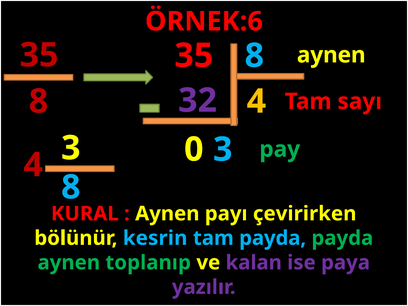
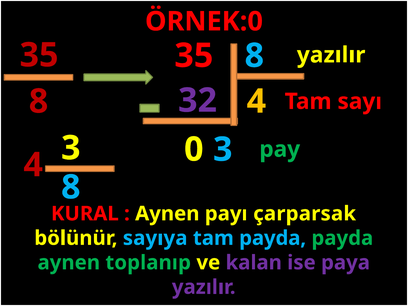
ÖRNEK:6: ÖRNEK:6 -> ÖRNEK:0 (204, 21)
aynen: aynen -> yazılır (331, 55)
çevirirken: çevirirken -> çarparsak (305, 214)
kesrin: kesrin -> sayıya (155, 238)
